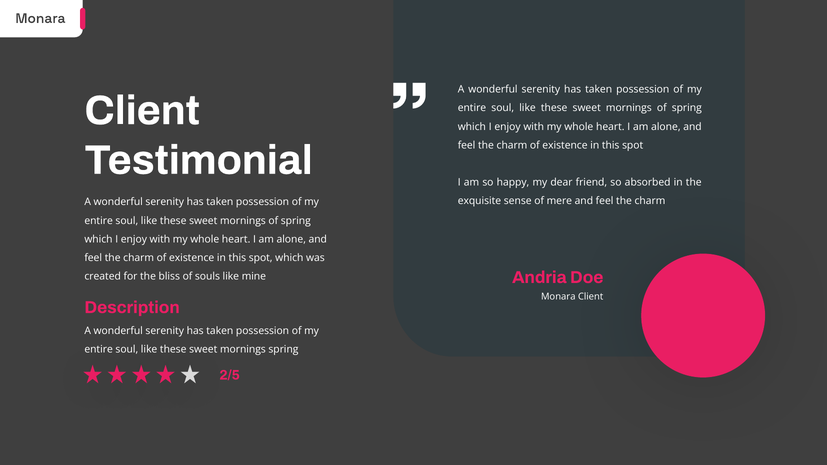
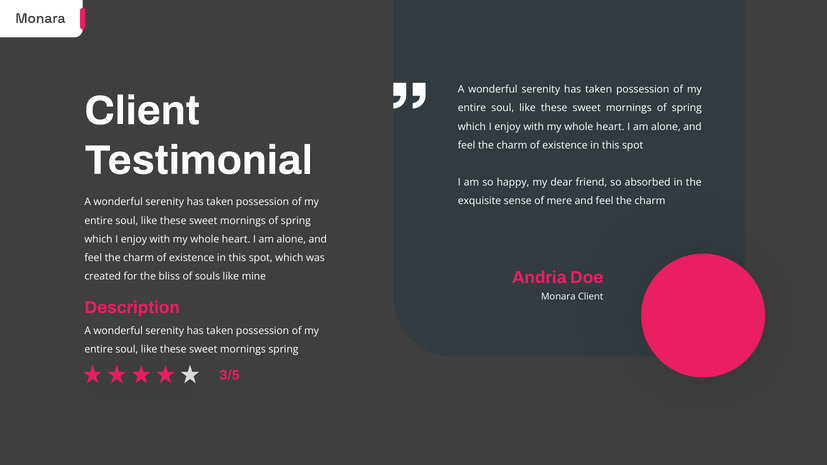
2/5: 2/5 -> 3/5 (230, 375)
